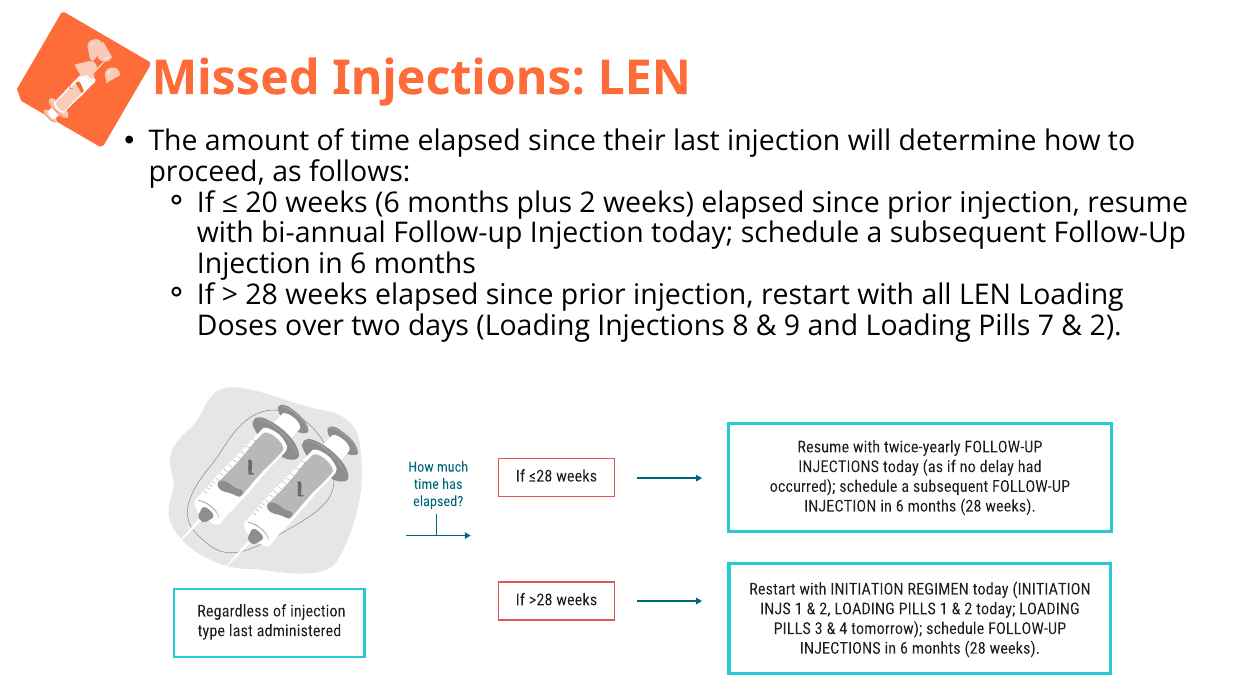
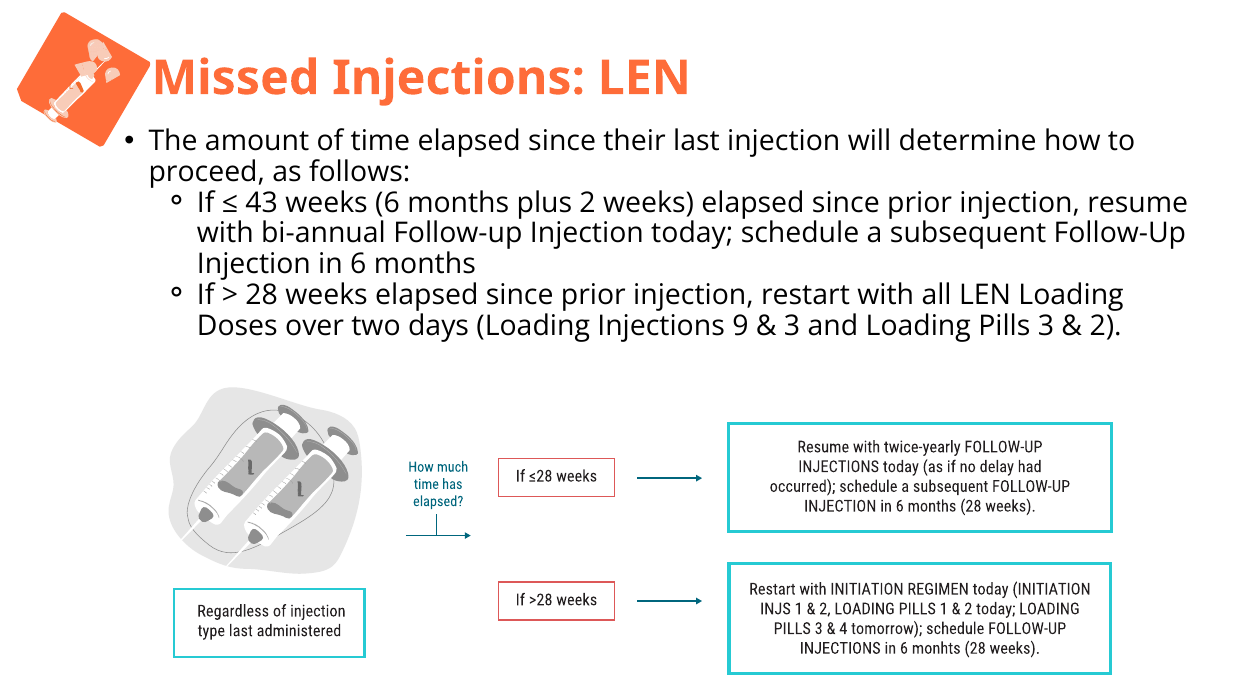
20: 20 -> 43 (262, 203)
8: 8 -> 9 (740, 326)
9: 9 -> 3 (792, 326)
Pills 7: 7 -> 3 (1046, 326)
